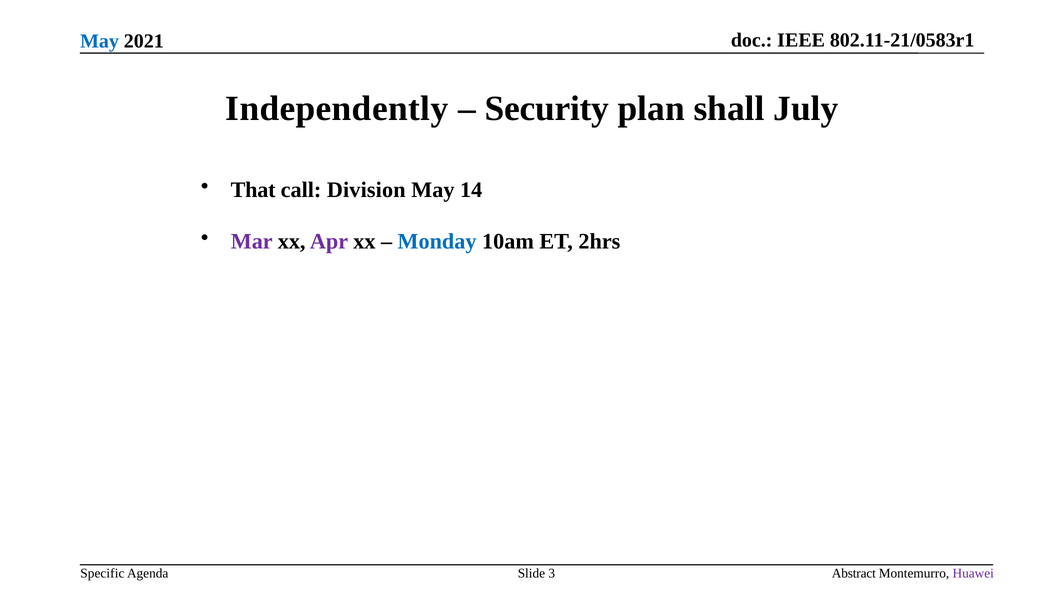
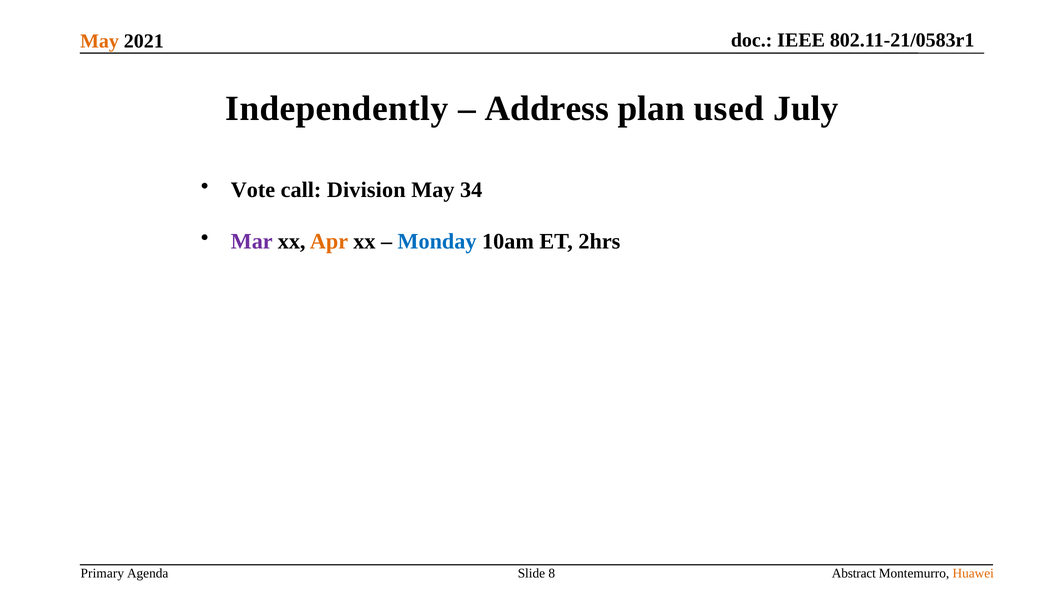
May colour: blue -> orange (99, 41)
Security: Security -> Address (547, 109)
shall: shall -> used (729, 109)
That: That -> Vote (253, 190)
14: 14 -> 34 (471, 190)
Apr colour: purple -> orange (329, 242)
Specific: Specific -> Primary (102, 574)
3: 3 -> 8 (552, 574)
Huawei colour: purple -> orange (973, 574)
